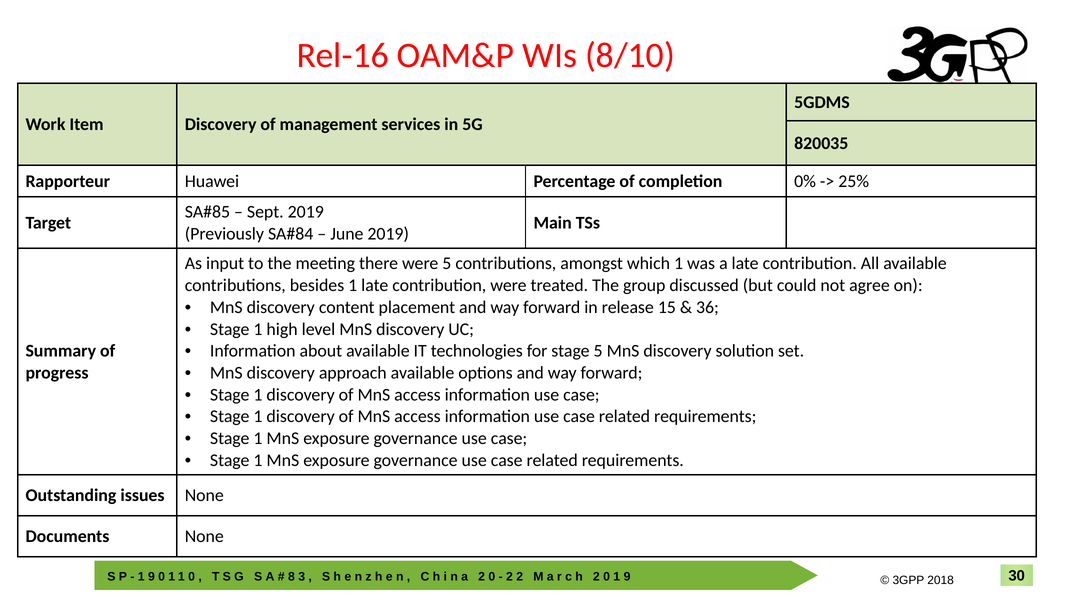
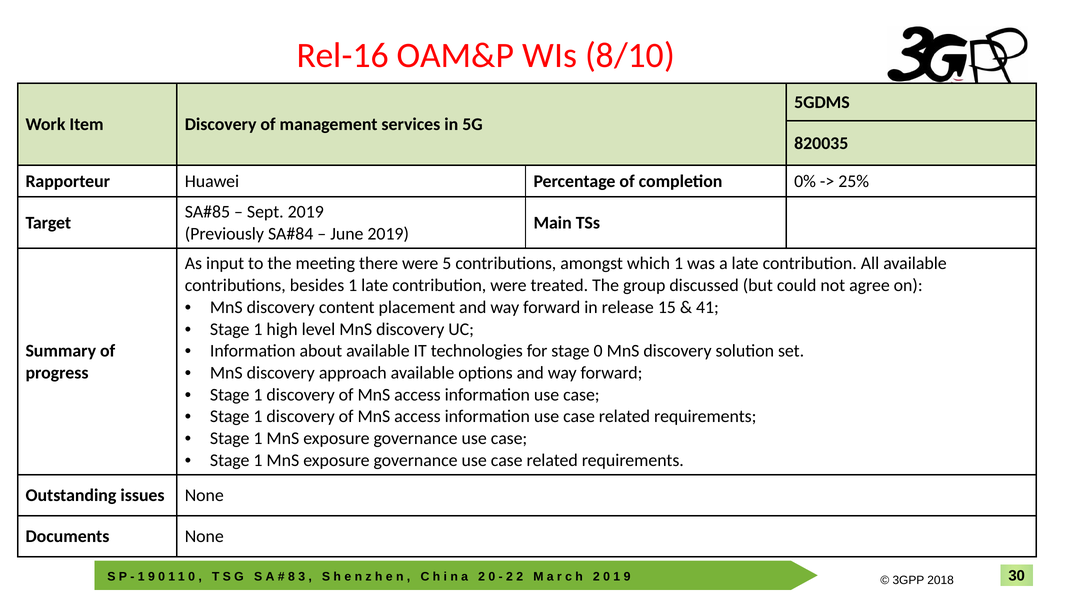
36: 36 -> 41 (707, 307)
stage 5: 5 -> 0 (598, 351)
